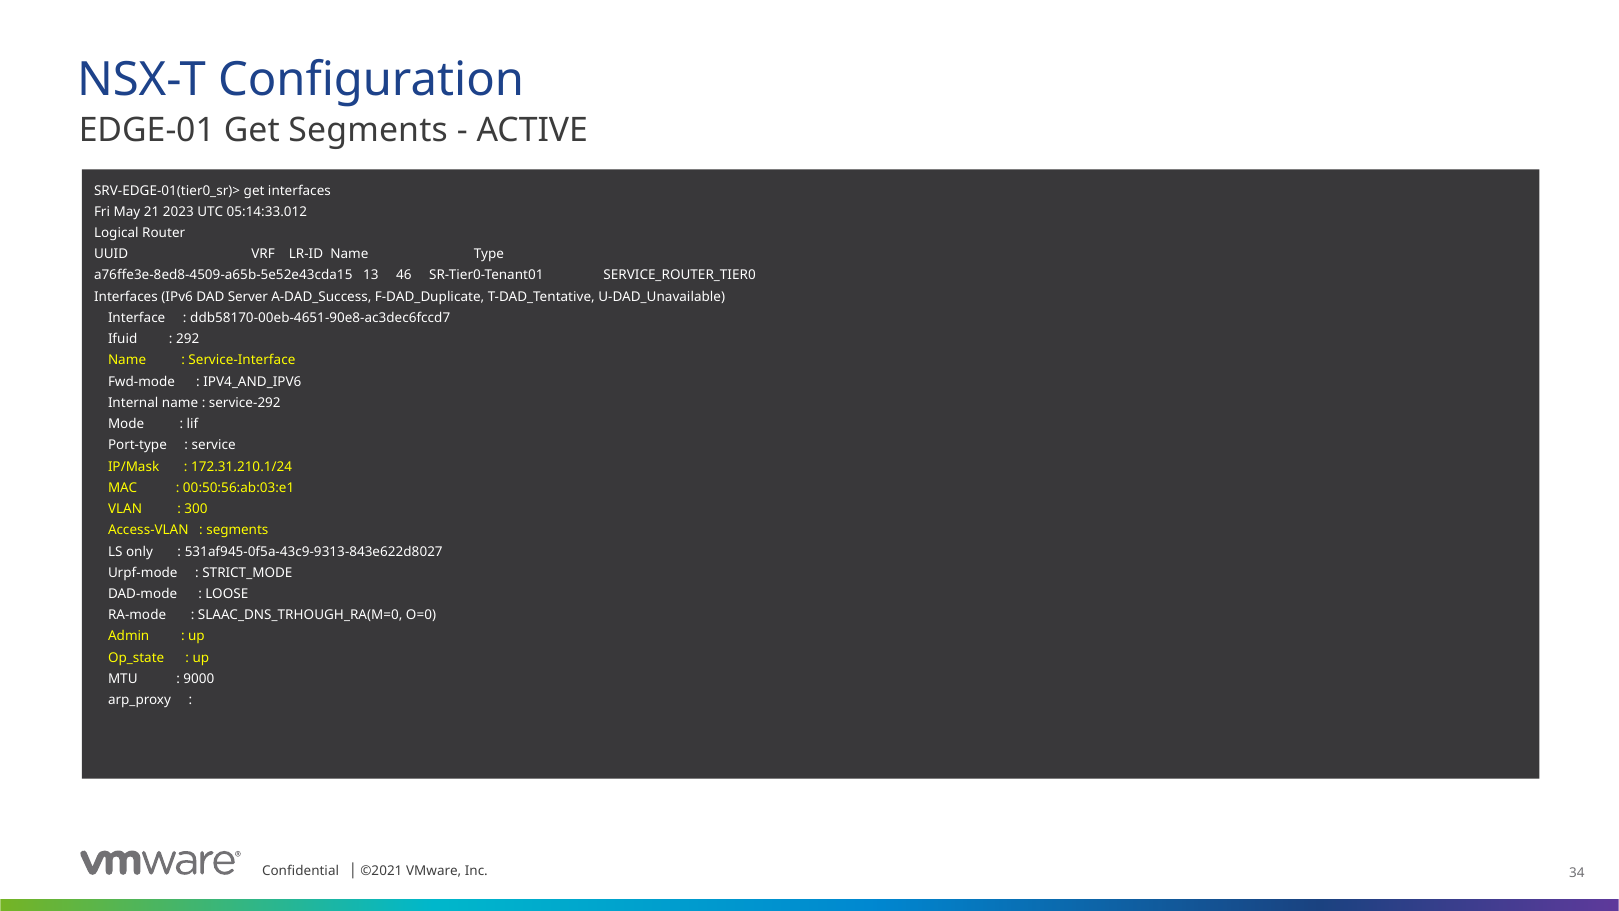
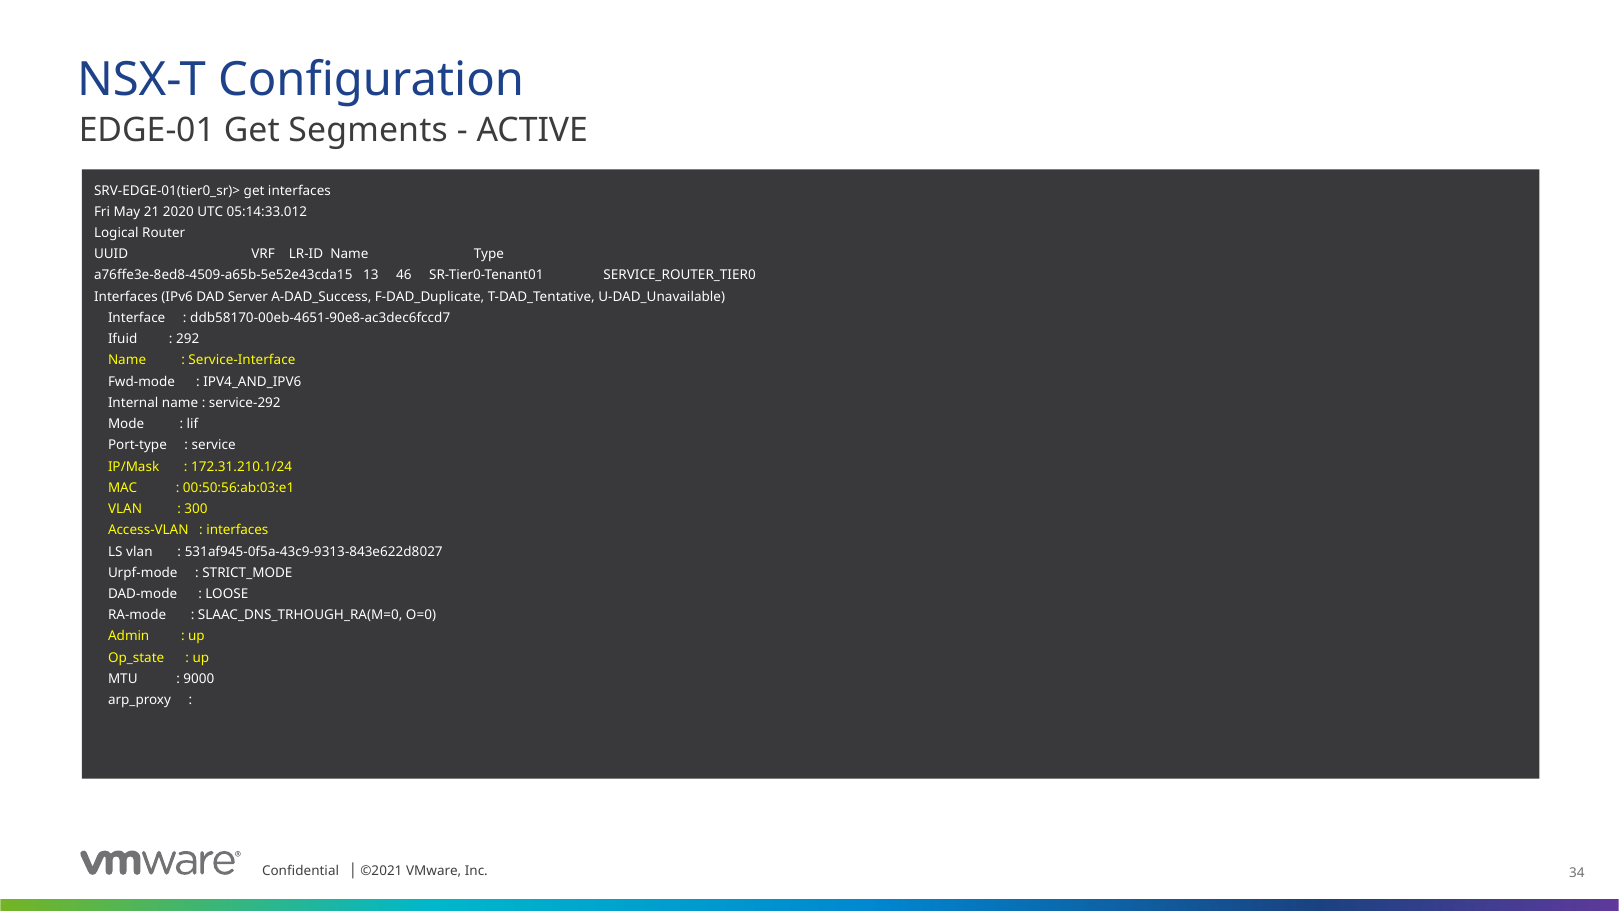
2023: 2023 -> 2020 (178, 212)
segments: segments -> interfaces (237, 530)
LS only: only -> vlan (139, 552)
